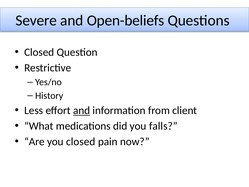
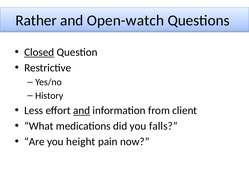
Severe: Severe -> Rather (36, 20)
Open-beliefs: Open-beliefs -> Open-watch (125, 20)
Closed underline: none -> present (39, 52)
you closed: closed -> height (81, 141)
